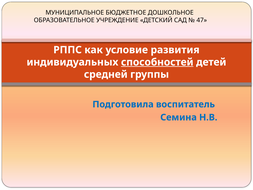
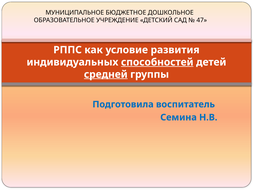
средней underline: none -> present (106, 74)
